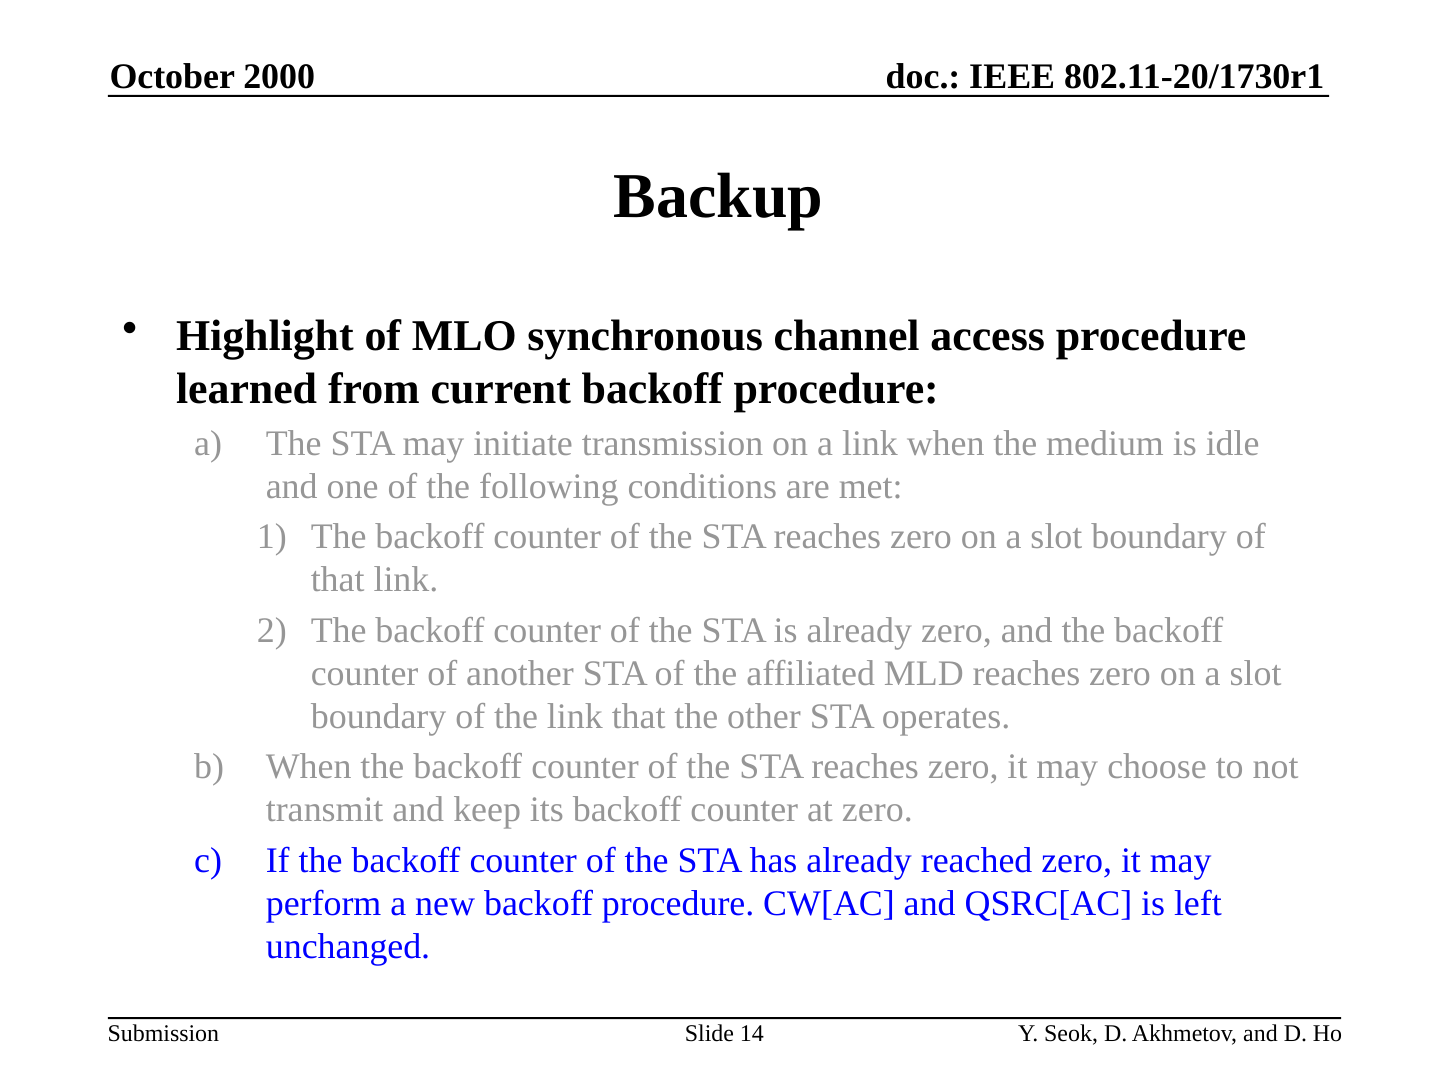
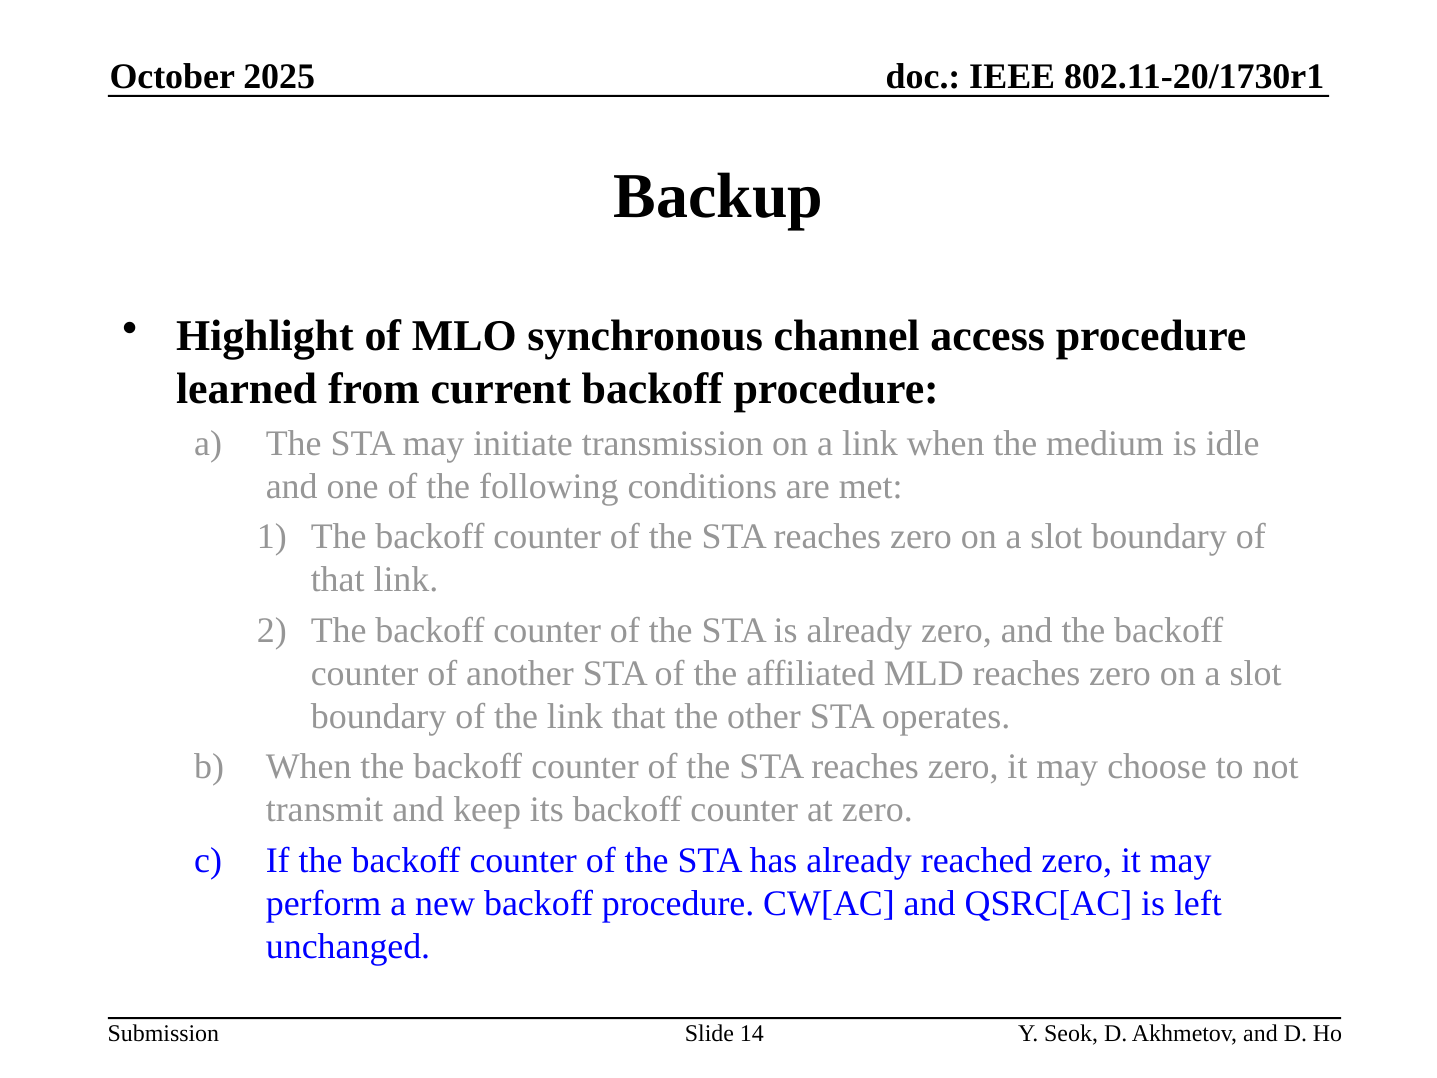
2000: 2000 -> 2025 (279, 77)
